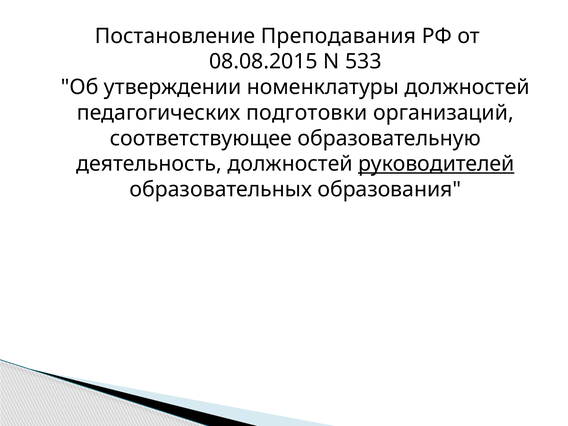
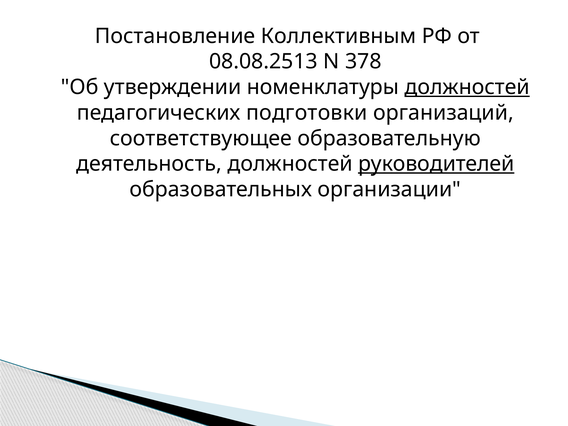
Преподавания: Преподавания -> Коллективным (339, 36)
08.08.2015: 08.08.2015 -> 08.08.2513 (263, 62)
533: 533 -> 378 (363, 62)
должностей underline: none -> present (467, 87)
образования: образования -> организации (389, 190)
